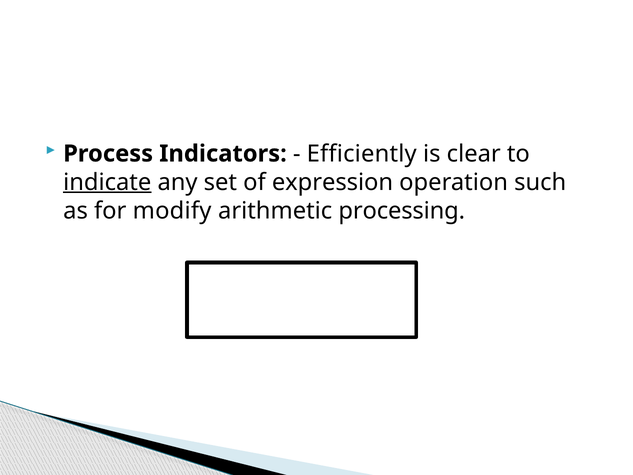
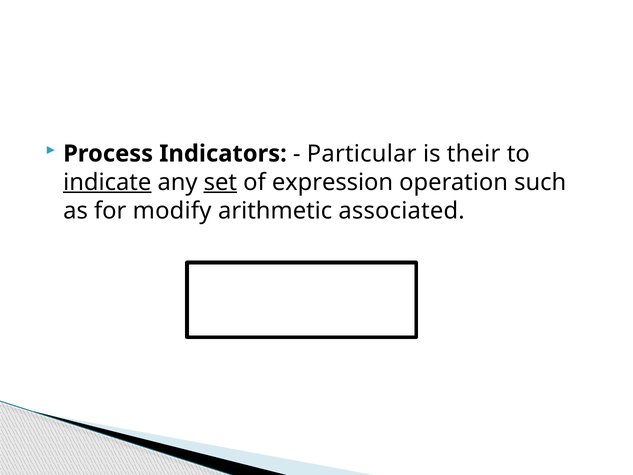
Efficiently: Efficiently -> Particular (362, 154)
clear: clear -> their (474, 154)
set underline: none -> present (220, 182)
processing: processing -> associated (402, 211)
